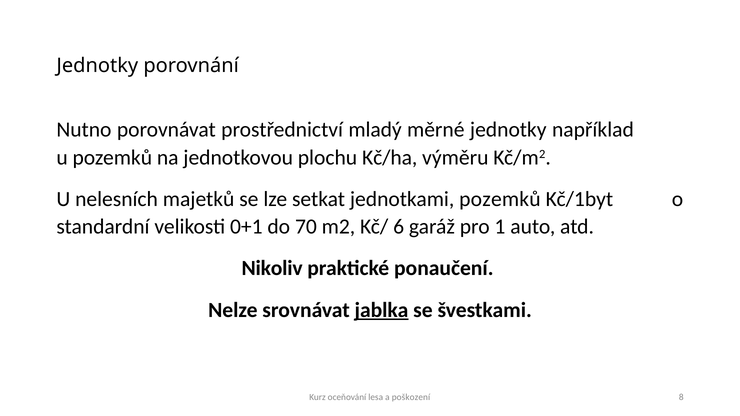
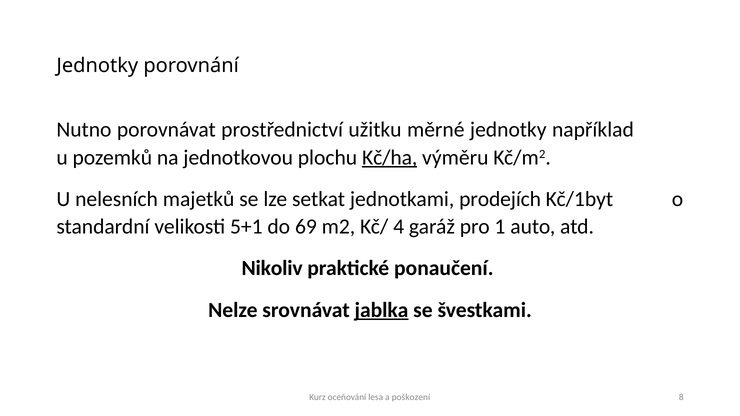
mladý: mladý -> užitku (375, 130)
Kč/ha underline: none -> present (390, 158)
jednotkami pozemků: pozemků -> prodejích (500, 199)
0+1: 0+1 -> 5+1 (246, 227)
70: 70 -> 69 (306, 227)
6: 6 -> 4 (399, 227)
